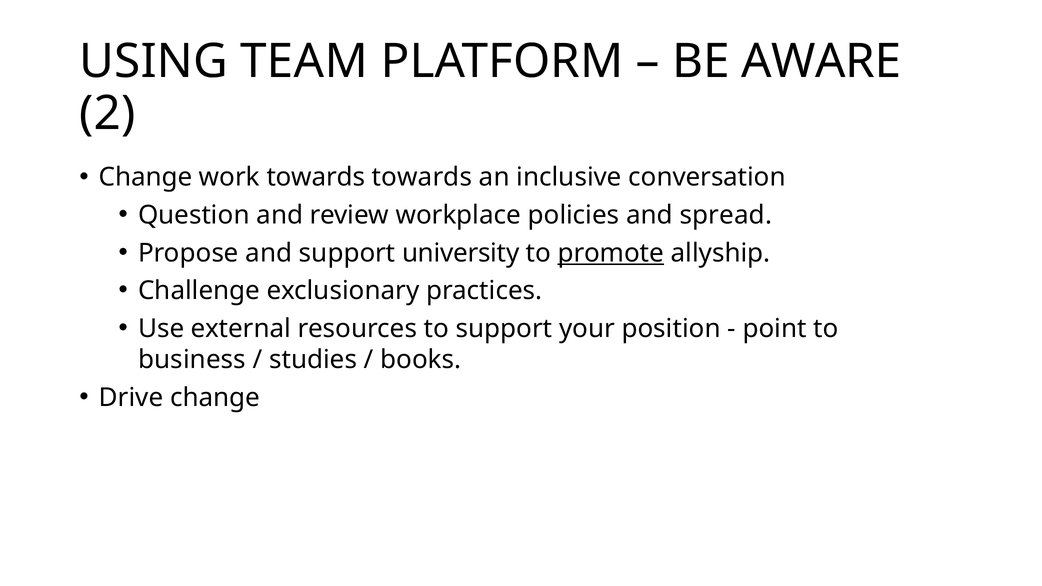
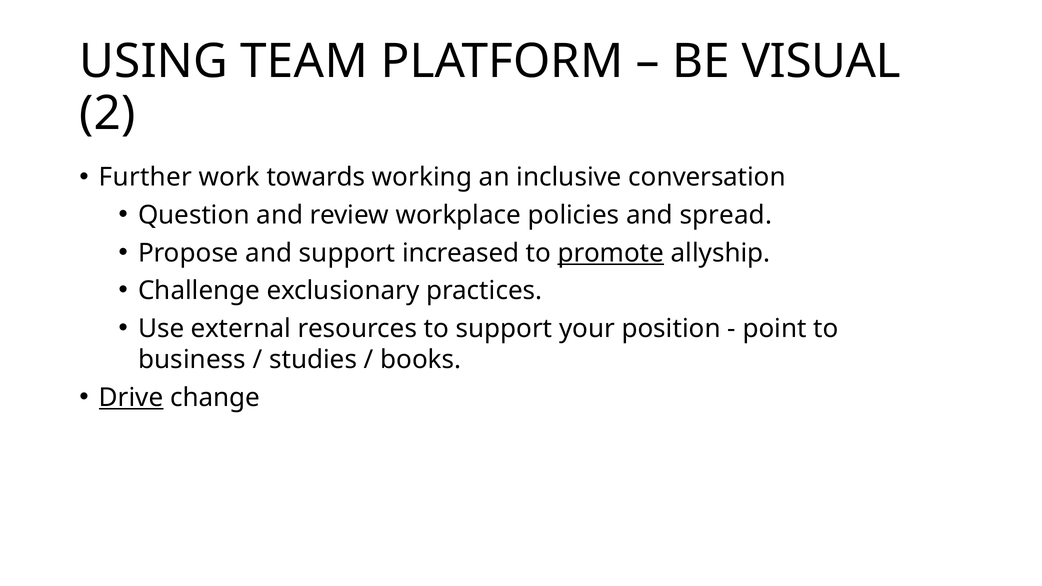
AWARE: AWARE -> VISUAL (821, 62)
Change: Change -> Further (145, 177)
towards towards: towards -> working (422, 177)
university: university -> increased (461, 253)
Drive underline: none -> present (131, 398)
